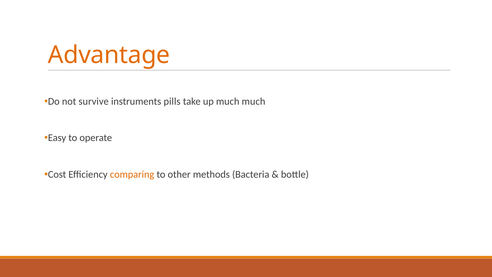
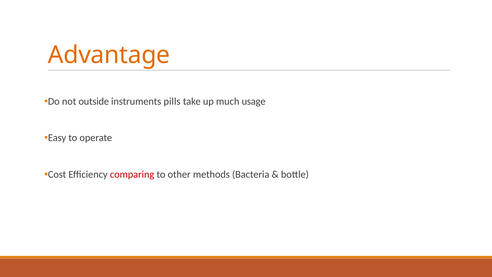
survive: survive -> outside (94, 101)
much much: much -> usage (254, 101)
comparing colour: orange -> red (132, 174)
